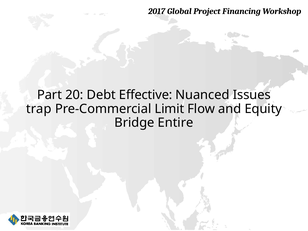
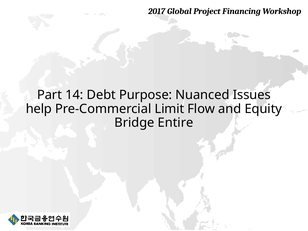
20: 20 -> 14 (74, 95)
Effective: Effective -> Purpose (146, 95)
trap: trap -> help (39, 109)
